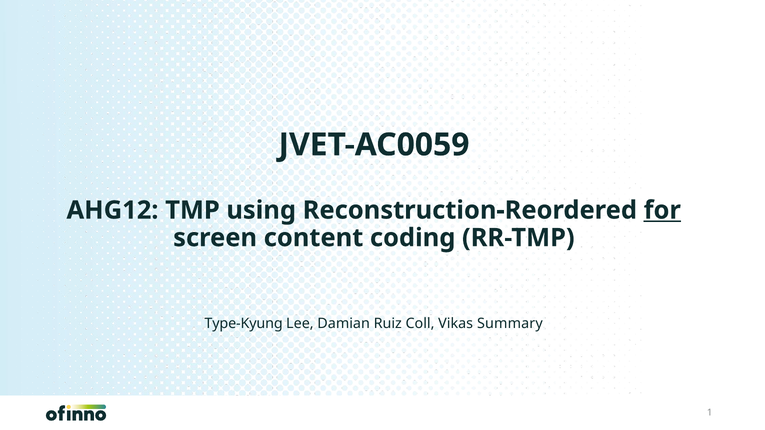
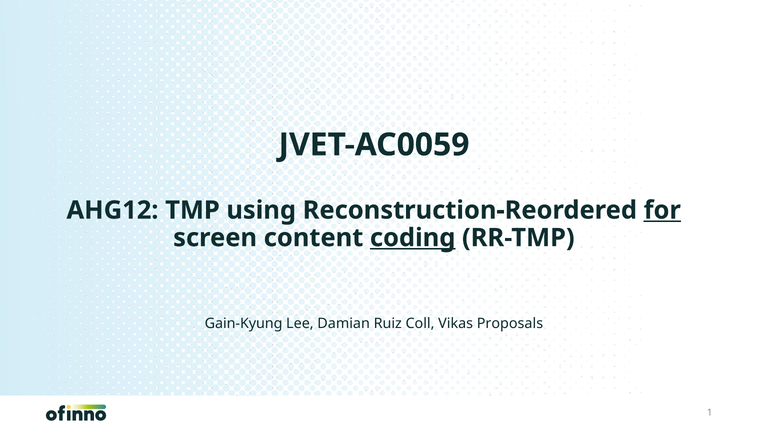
coding underline: none -> present (413, 238)
Type-Kyung: Type-Kyung -> Gain-Kyung (244, 324)
Summary: Summary -> Proposals (510, 324)
